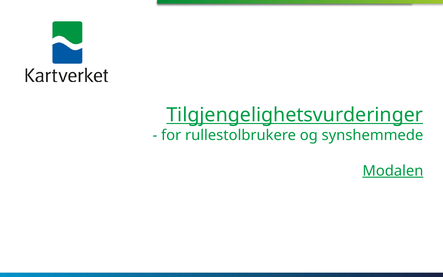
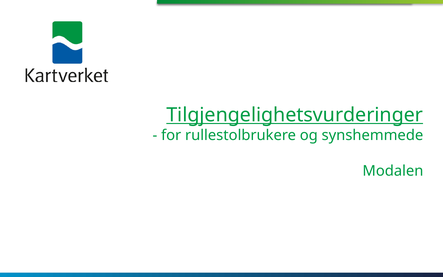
Modalen underline: present -> none (393, 171)
